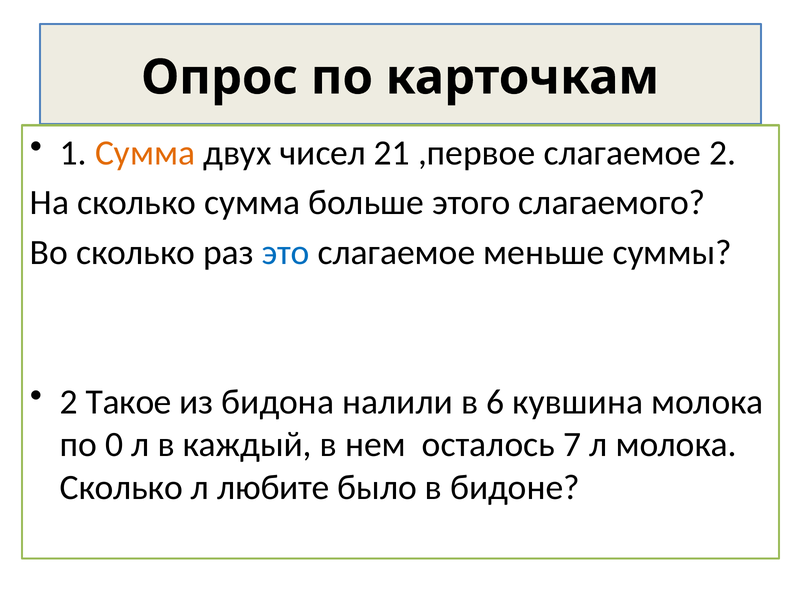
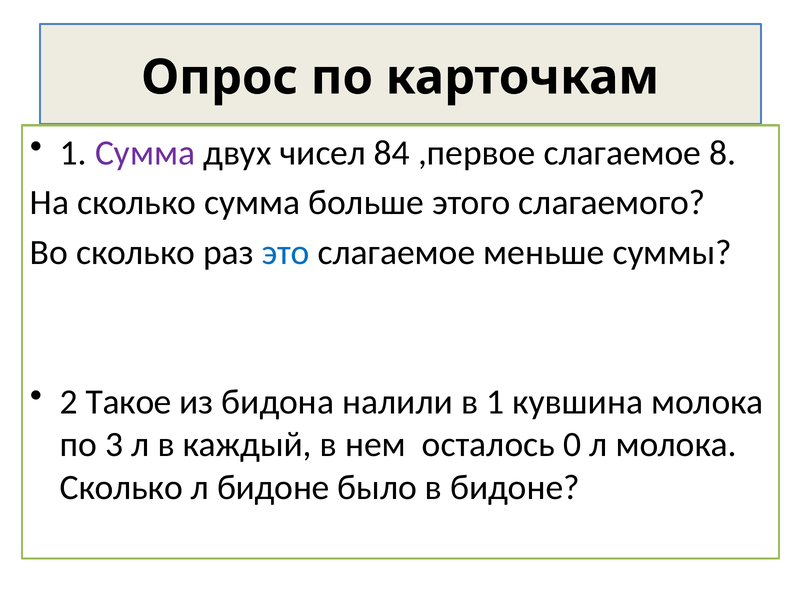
Сумма colour: orange -> purple (145, 153)
21: 21 -> 84 (392, 153)
слагаемое 2: 2 -> 8 (723, 153)
в 6: 6 -> 1 (495, 402)
0: 0 -> 3 (114, 445)
7: 7 -> 0 (572, 445)
л любите: любите -> бидоне (273, 488)
